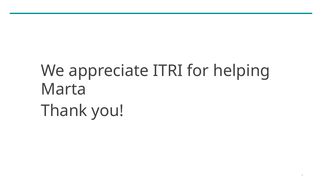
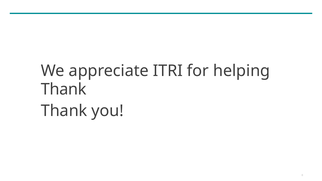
Marta: Marta -> Thank (64, 89)
